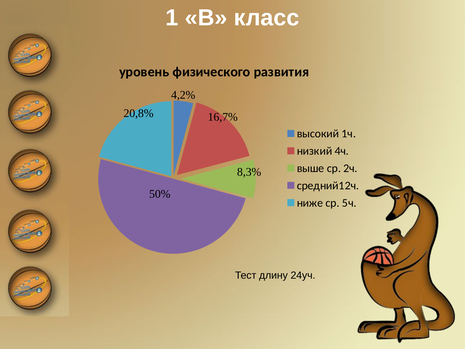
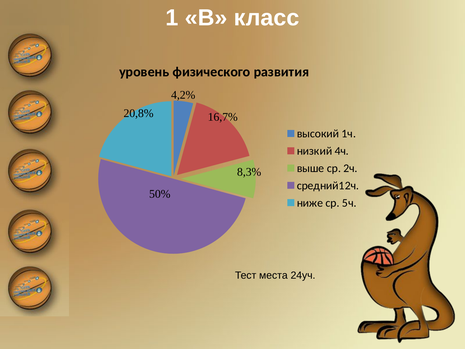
длину: длину -> места (273, 275)
